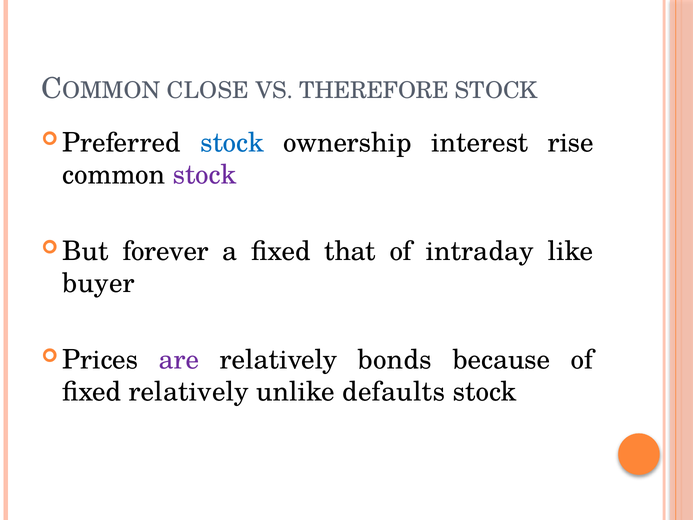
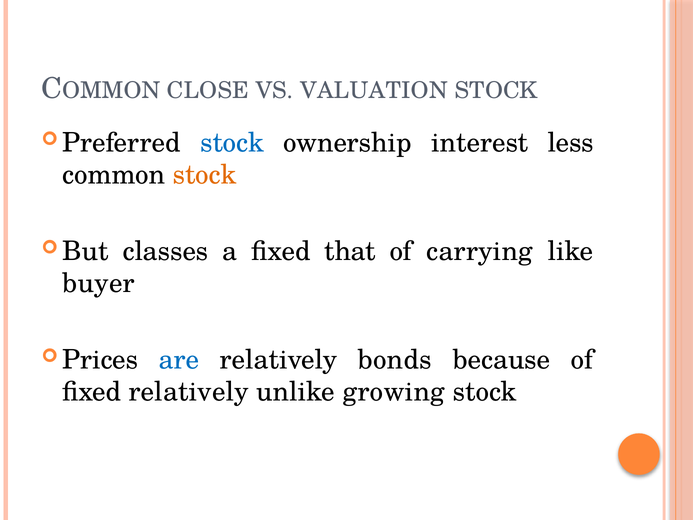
THEREFORE: THEREFORE -> VALUATION (374, 91)
rise: rise -> less (571, 143)
stock colour: purple -> orange (205, 175)
forever: forever -> classes (166, 251)
intraday: intraday -> carrying (480, 251)
are colour: purple -> blue (179, 359)
defaults: defaults -> growing (394, 392)
